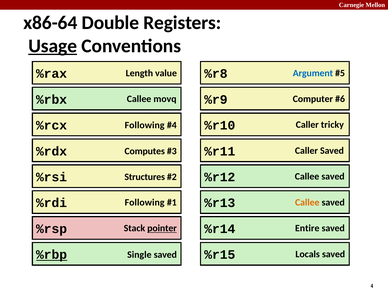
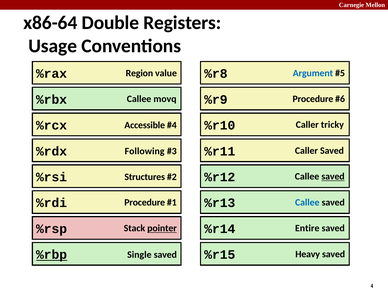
Usage underline: present -> none (53, 46)
Length: Length -> Region (139, 73)
Computer: Computer -> Procedure (313, 99)
Following: Following -> Accessible (145, 125)
Computes: Computes -> Following (145, 151)
saved underline: none -> present (333, 177)
Following: Following -> Procedure (145, 202)
Callee colour: orange -> blue (307, 202)
Locals: Locals -> Heavy (308, 254)
